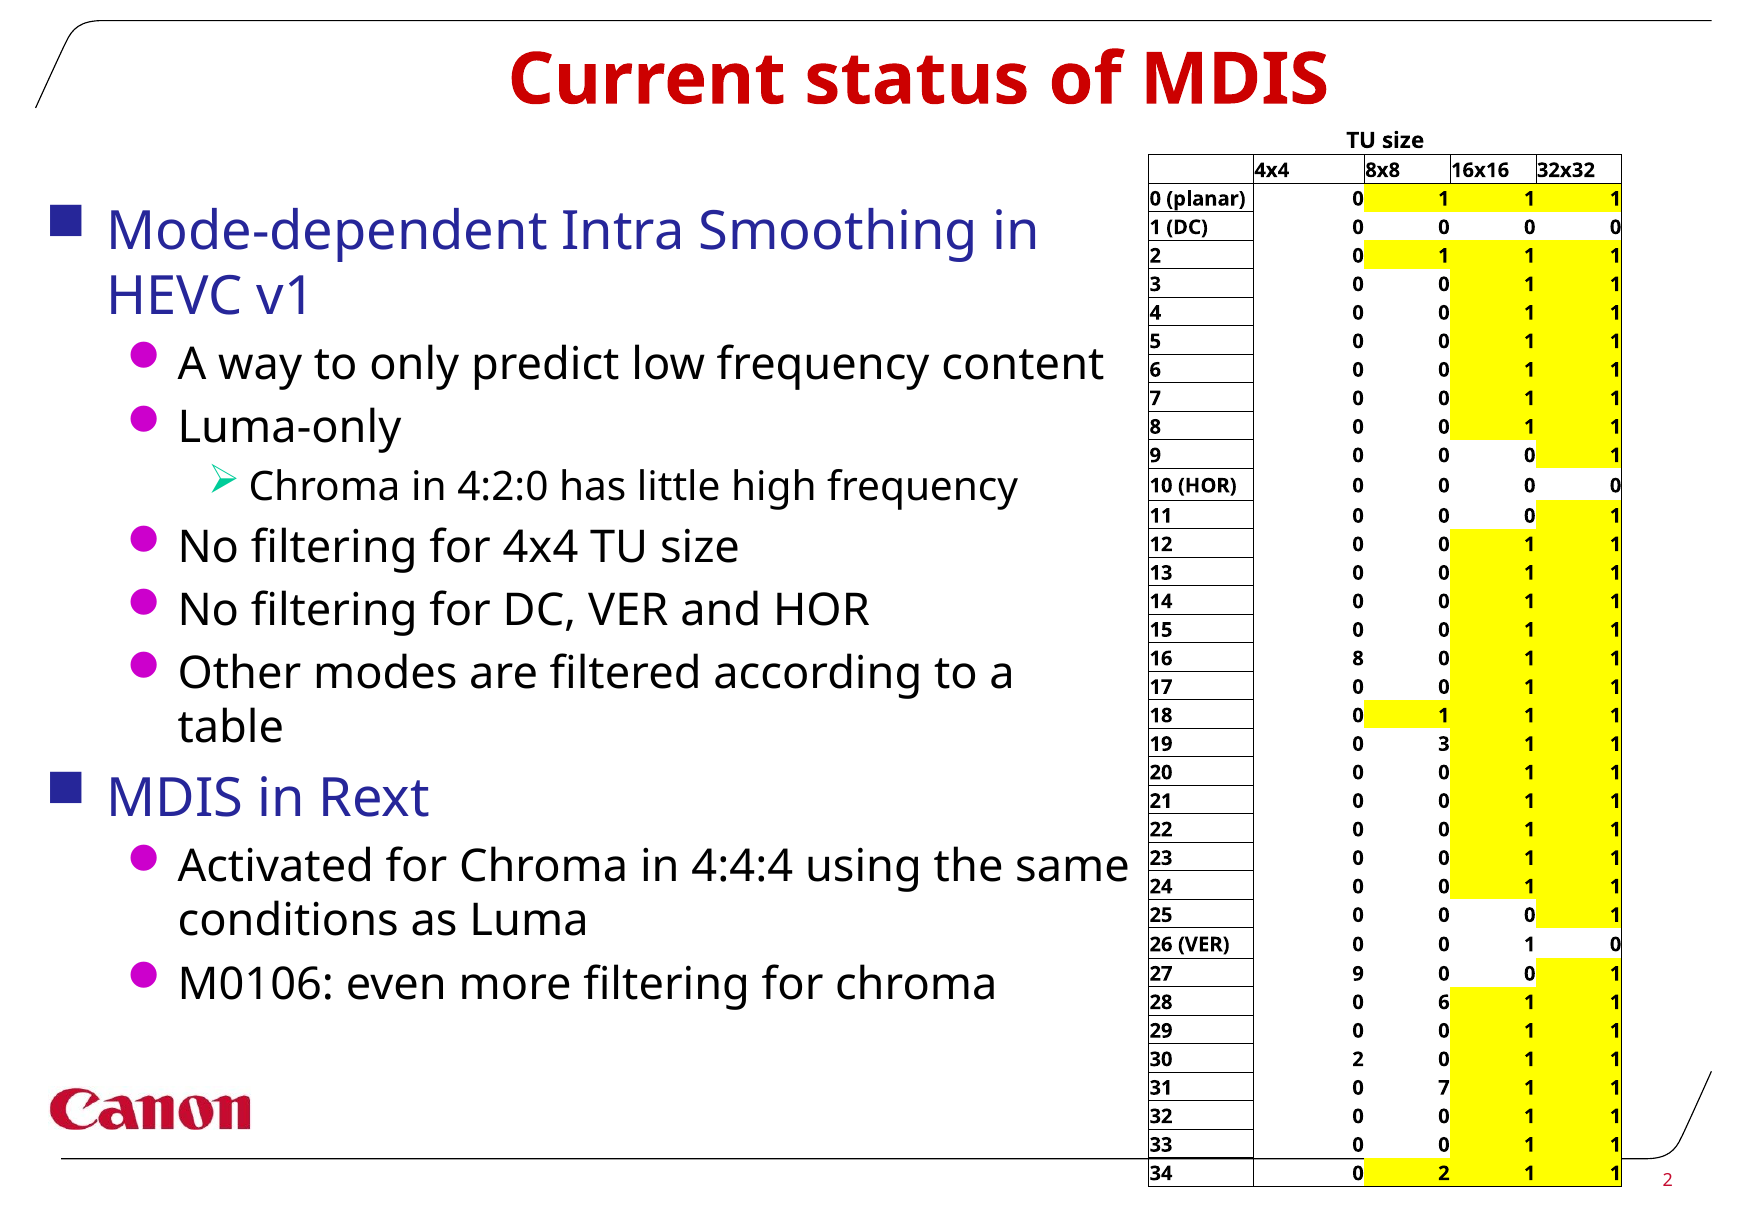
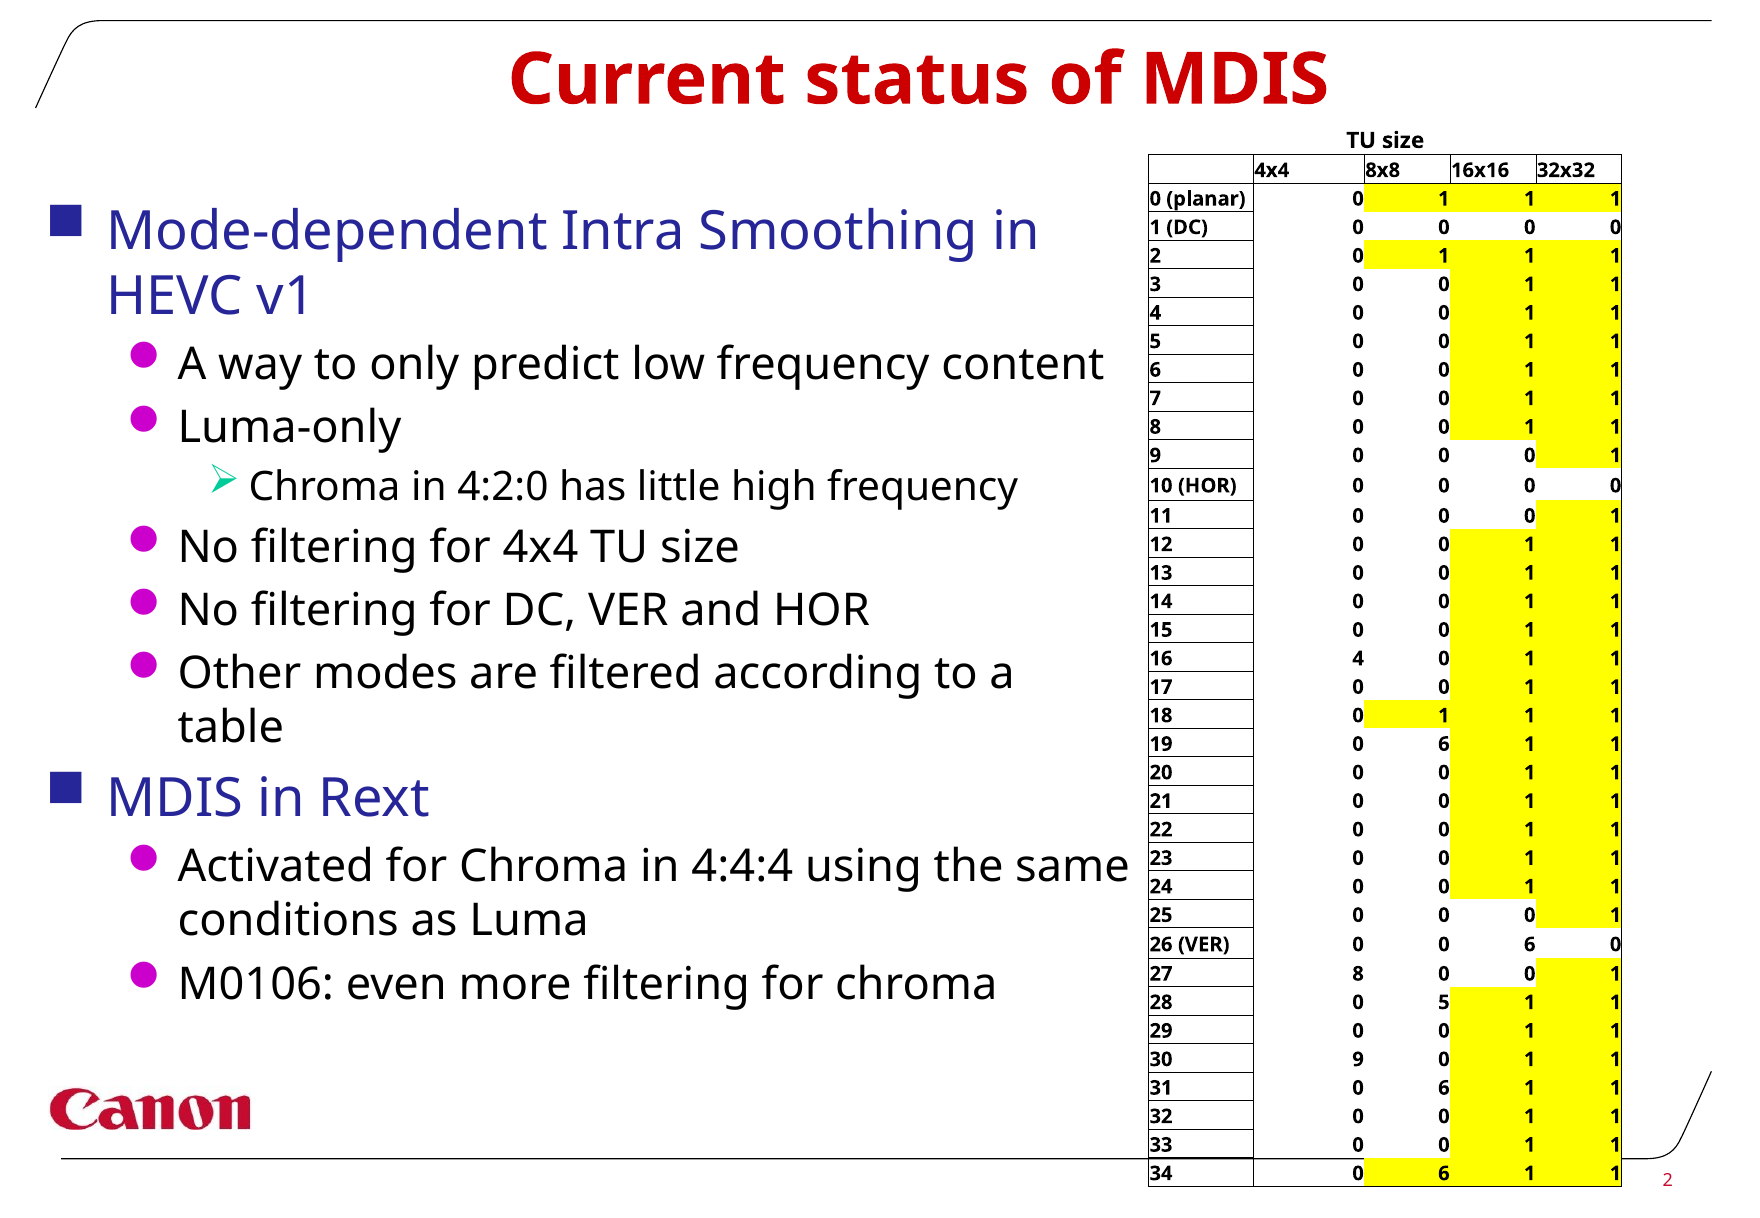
16 8: 8 -> 4 (1358, 659)
19 0 3: 3 -> 6 (1444, 744)
VER 0 0 1: 1 -> 6 (1530, 945)
27 9: 9 -> 8 (1358, 974)
0 6: 6 -> 5 (1444, 1003)
30 2: 2 -> 9 (1358, 1060)
31 0 7: 7 -> 6 (1444, 1088)
34 0 2: 2 -> 6 (1444, 1174)
